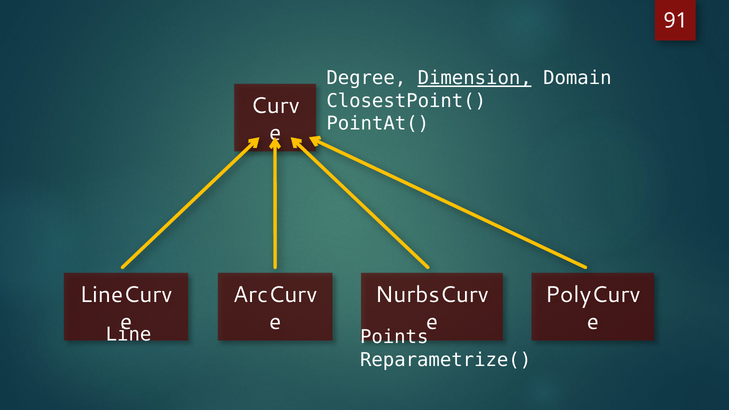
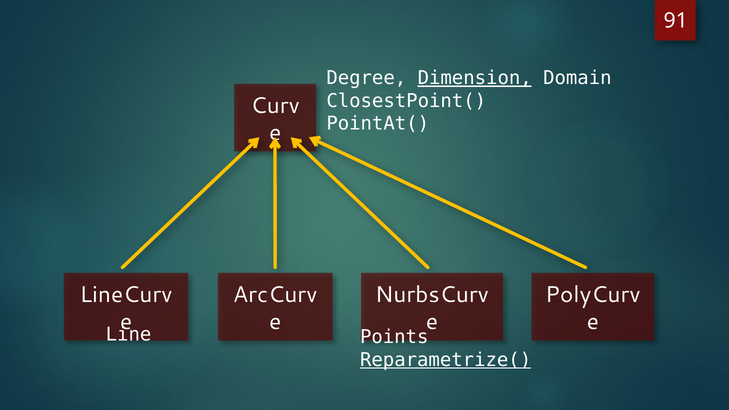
Reparametrize( underline: none -> present (446, 360)
